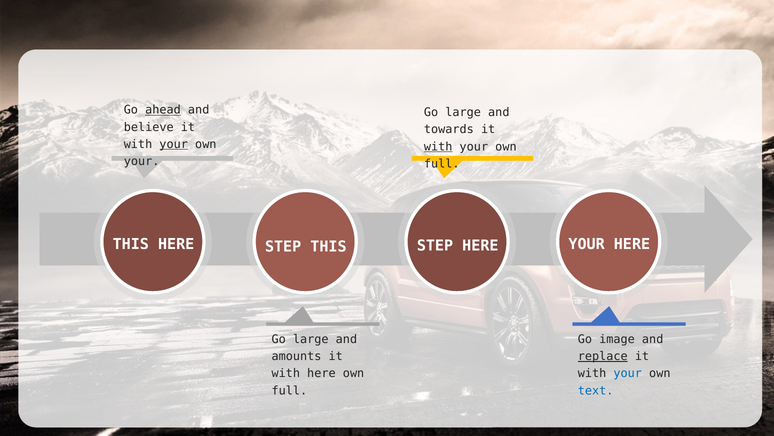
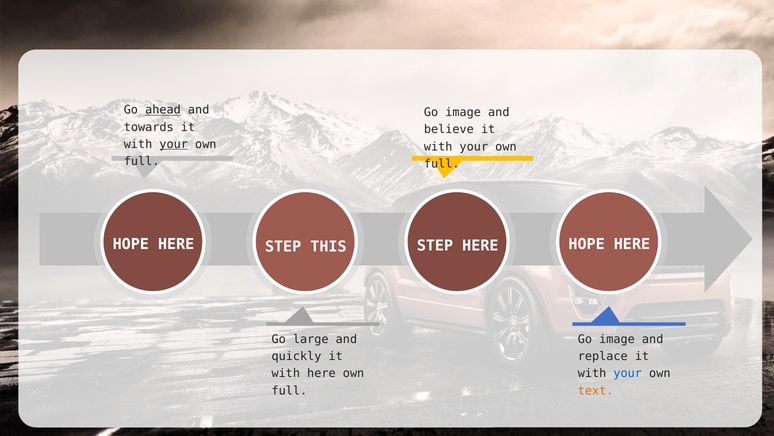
large: large -> image (463, 112)
believe: believe -> towards (149, 127)
towards: towards -> believe (449, 129)
with underline: present -> none (438, 146)
your: your -> full (142, 161)
THIS: THIS -> HOPE (131, 244)
STEP HERE YOUR: YOUR -> HOPE (587, 244)
amounts: amounts -> quickly (296, 356)
replace underline: present -> none (603, 356)
text colour: blue -> orange (596, 390)
